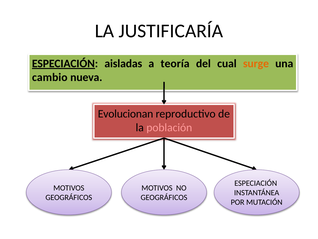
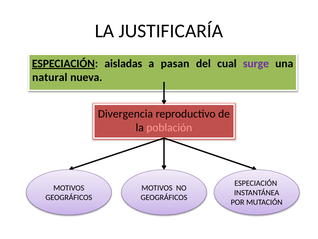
teoría: teoría -> pasan (175, 63)
surge colour: orange -> purple (256, 63)
cambio: cambio -> natural (50, 77)
Evolucionan: Evolucionan -> Divergencia (125, 114)
